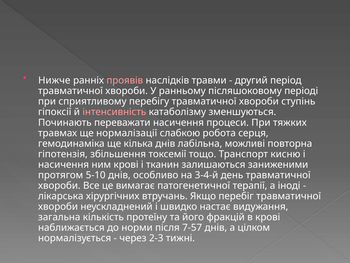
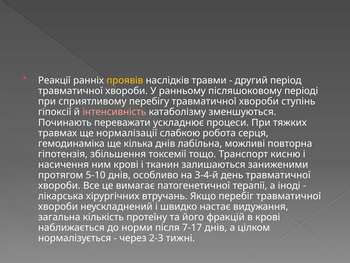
Нижче: Нижче -> Реакції (54, 80)
проявів colour: pink -> yellow (125, 80)
переважати насичення: насичення -> ускладнює (178, 122)
7-57: 7-57 -> 7-17 (192, 227)
